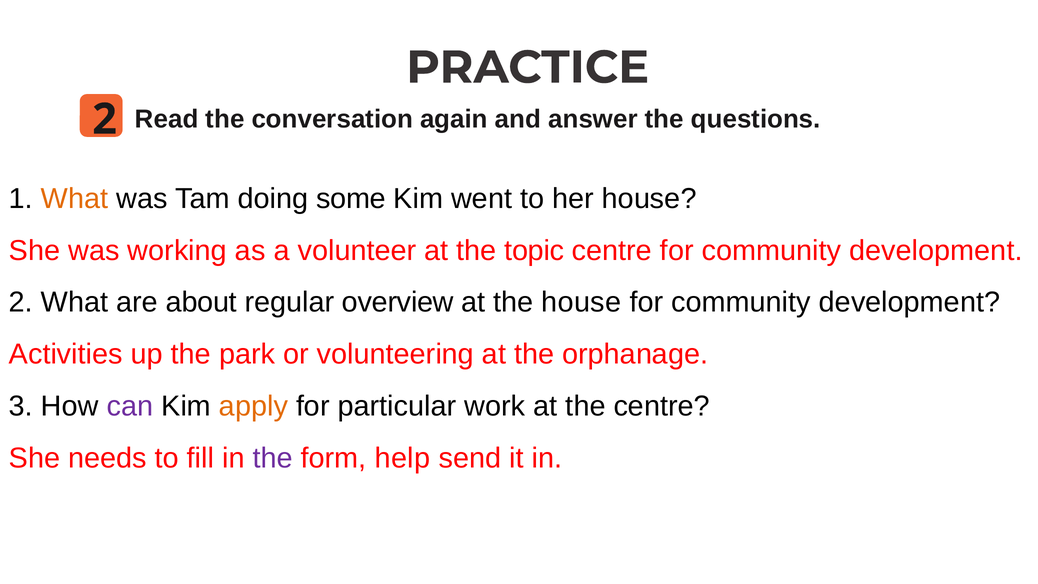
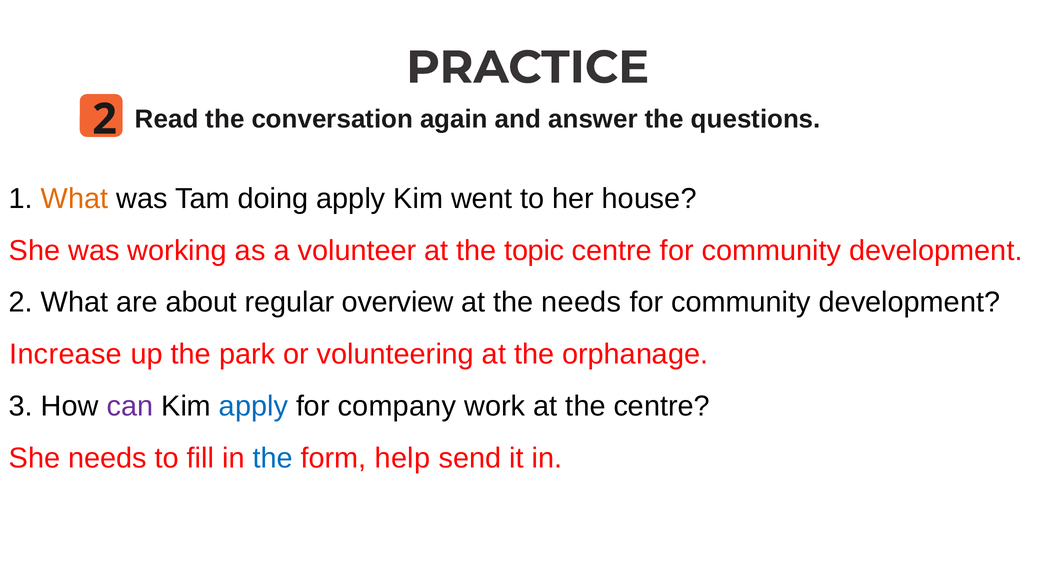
doing some: some -> apply (351, 199)
the house: house -> needs (581, 302)
Activities: Activities -> Increase (66, 354)
apply colour: orange -> blue (253, 406)
particular: particular -> company (397, 406)
the colour: purple -> blue (273, 458)
